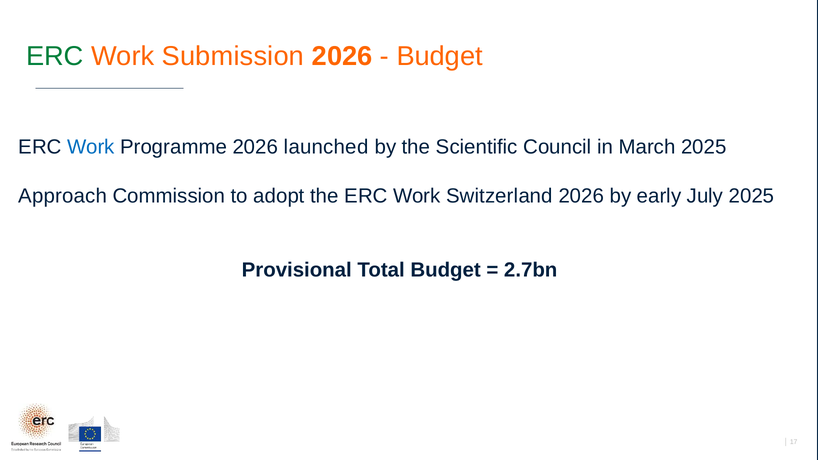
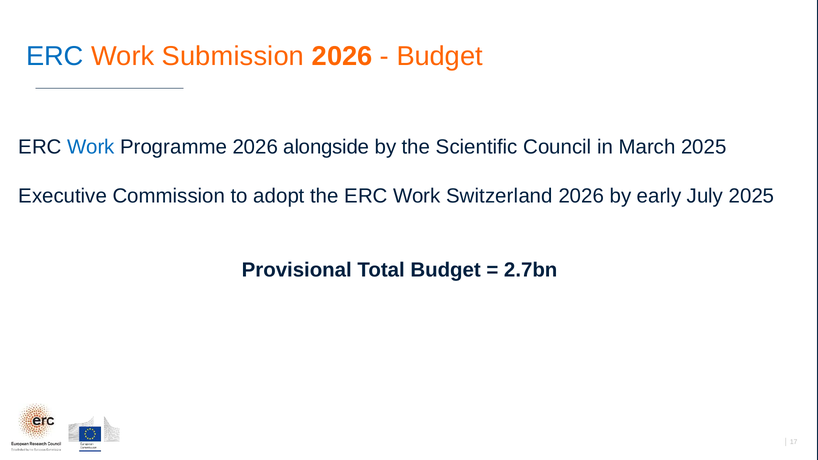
ERC colour: green -> blue (55, 56)
launched: launched -> alongside (326, 147)
Approach: Approach -> Executive (63, 196)
